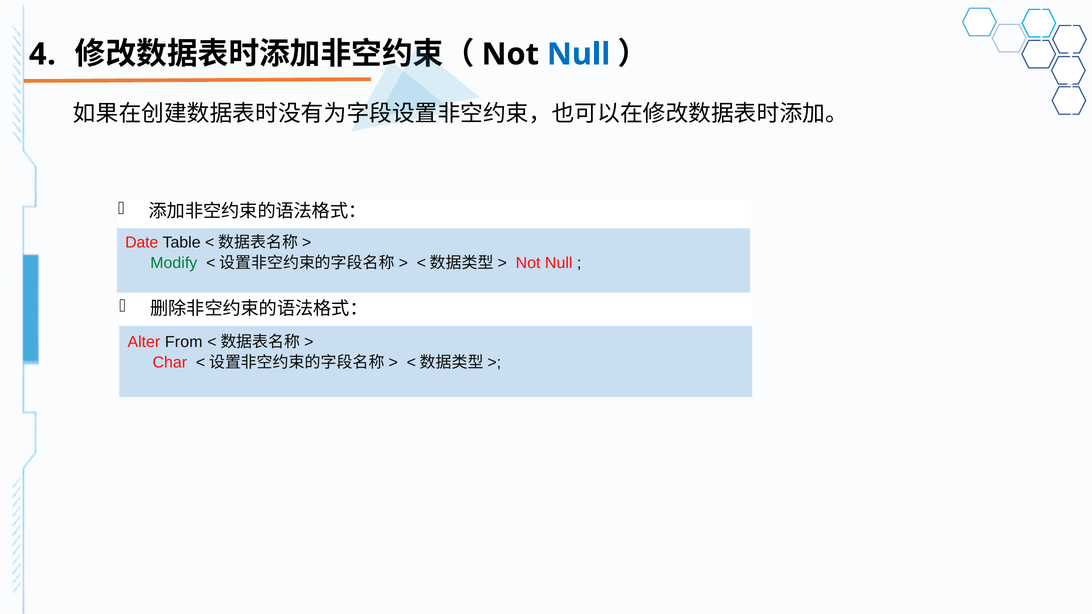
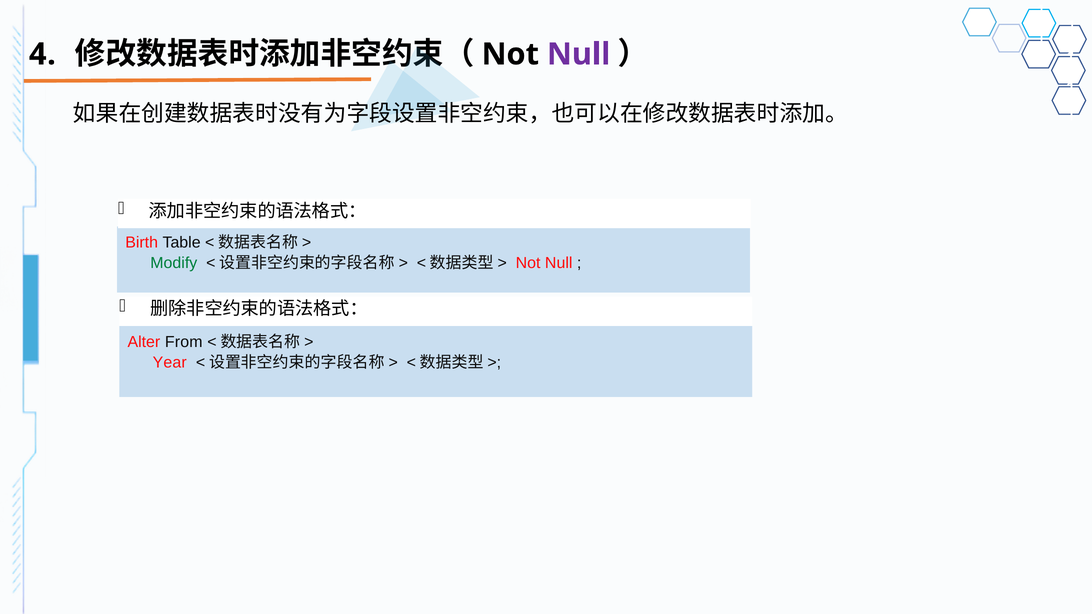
Null colour: blue -> purple (579, 54)
Date: Date -> Birth (142, 243)
Char: Char -> Year (170, 363)
